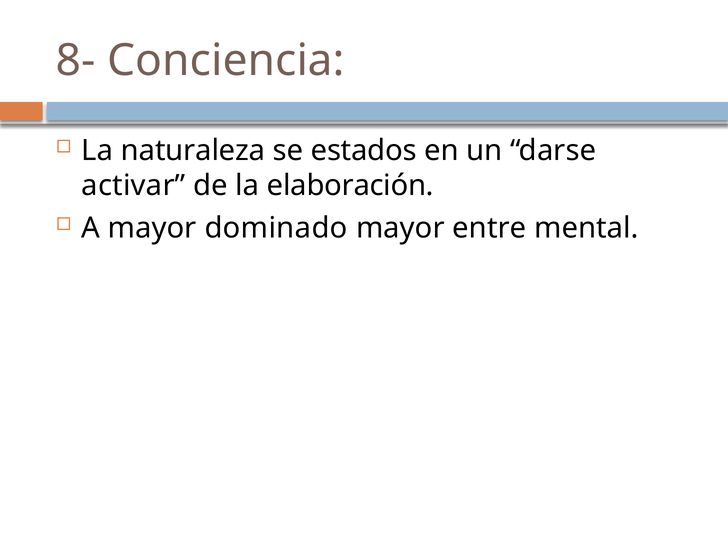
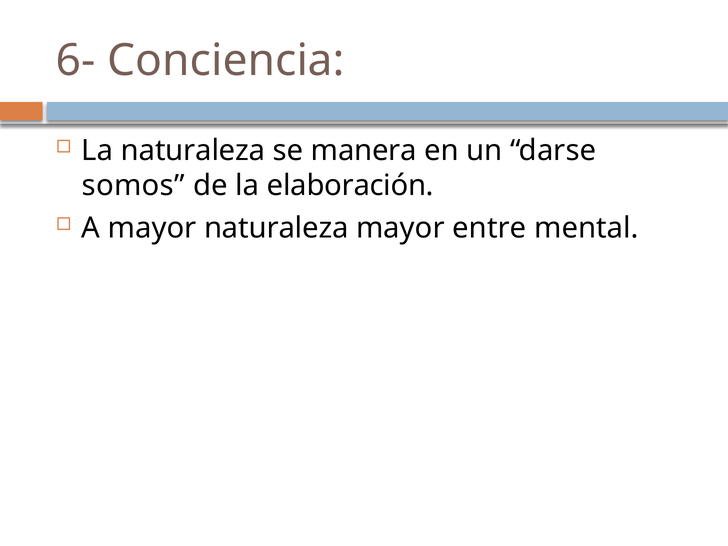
8-: 8- -> 6- (76, 61)
estados: estados -> manera (364, 151)
activar: activar -> somos (133, 186)
mayor dominado: dominado -> naturaleza (276, 228)
